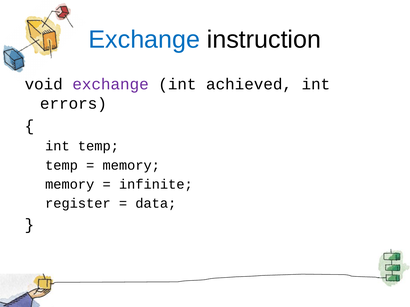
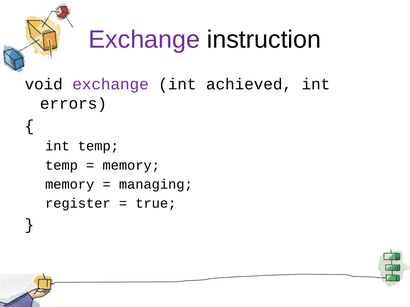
Exchange colour: blue -> purple (144, 40)
infinite: infinite -> managing (156, 185)
data: data -> true (156, 204)
